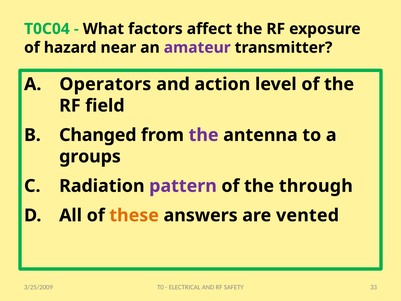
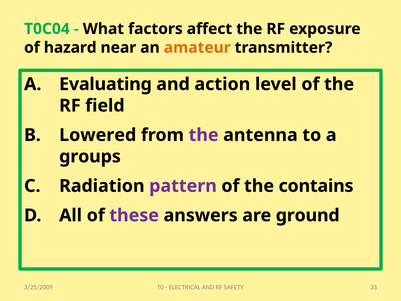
amateur colour: purple -> orange (197, 48)
Operators: Operators -> Evaluating (105, 84)
Changed: Changed -> Lowered (98, 135)
through: through -> contains (316, 186)
these colour: orange -> purple (134, 215)
vented: vented -> ground (308, 215)
